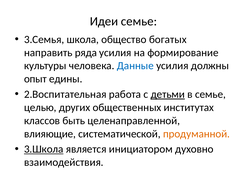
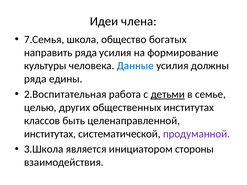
Идеи семье: семье -> члена (139, 21)
3.Семья: 3.Семья -> 7.Семья (44, 39)
опыт: опыт -> ряда (35, 79)
влияющие: влияющие -> институтах (50, 134)
продуманной colour: orange -> purple (196, 134)
3.Школа underline: present -> none (44, 149)
духовно: духовно -> стороны (194, 149)
